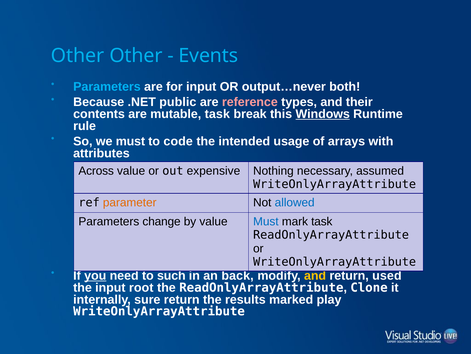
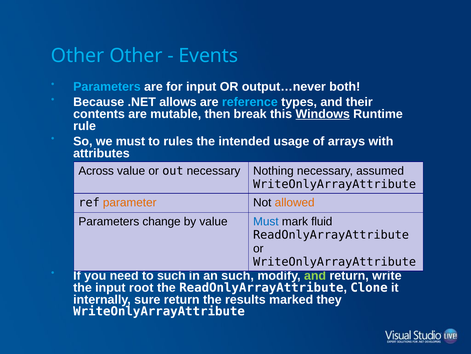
public: public -> allows (178, 102)
reference colour: pink -> light blue (250, 102)
mutable task: task -> then (217, 114)
code: code -> rules (178, 141)
out expensive: expensive -> necessary (213, 171)
allowed colour: blue -> orange (295, 202)
mark task: task -> fluid (322, 221)
you underline: present -> none (95, 275)
an back: back -> such (238, 275)
and colour: yellow -> light green (315, 275)
used: used -> write (387, 275)
play: play -> they (329, 299)
